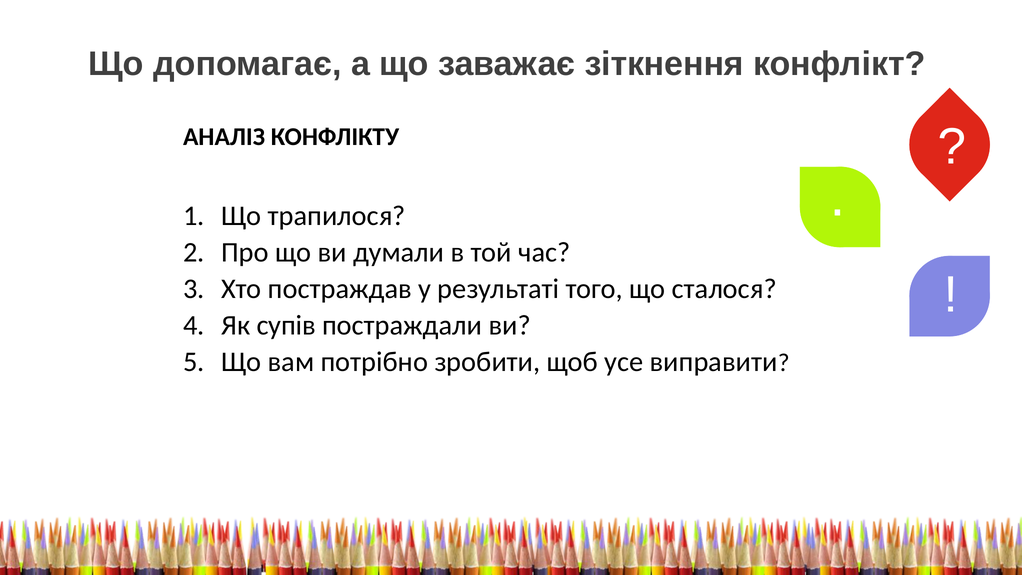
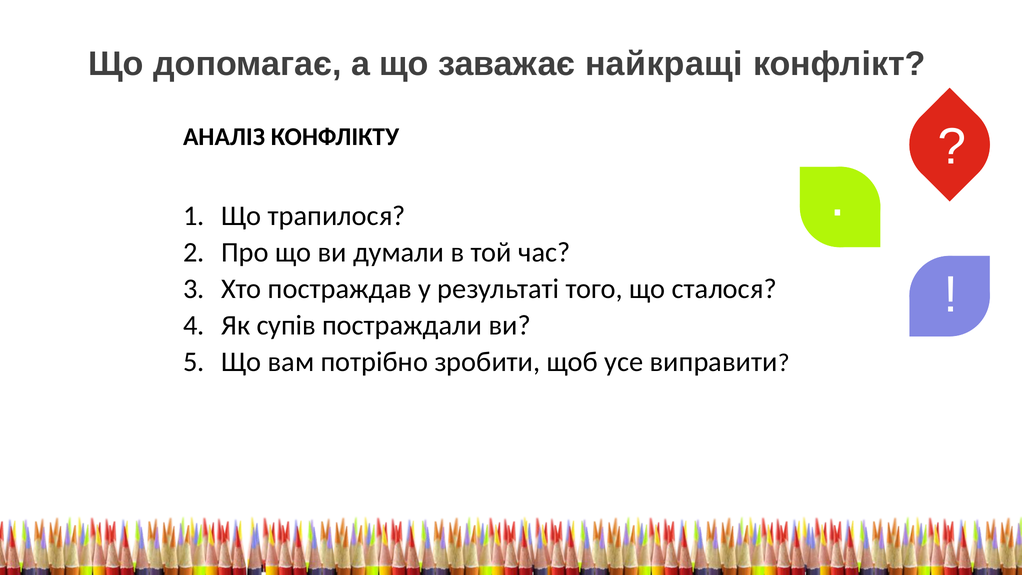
зіткнення: зіткнення -> найкращі (664, 64)
